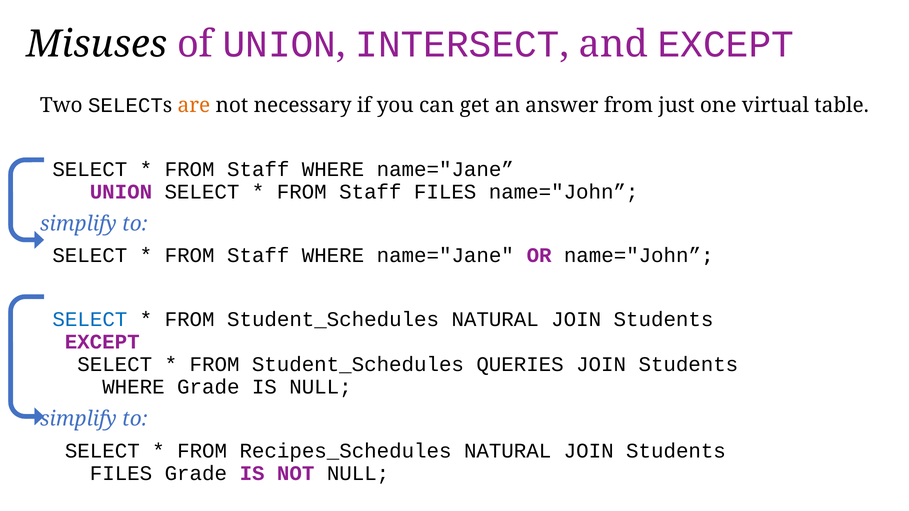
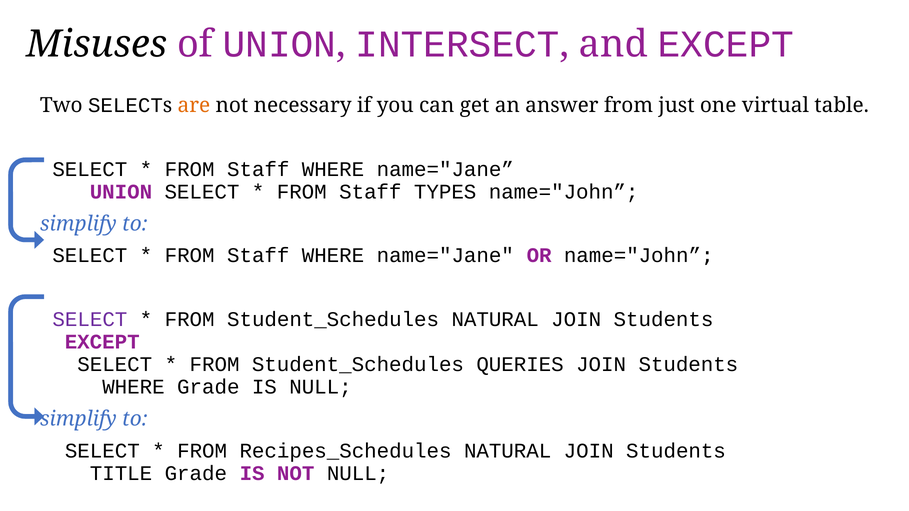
Staff FILES: FILES -> TYPES (445, 192)
SELECT colour: blue -> purple (90, 320)
FILES: FILES -> TITLE (121, 474)
